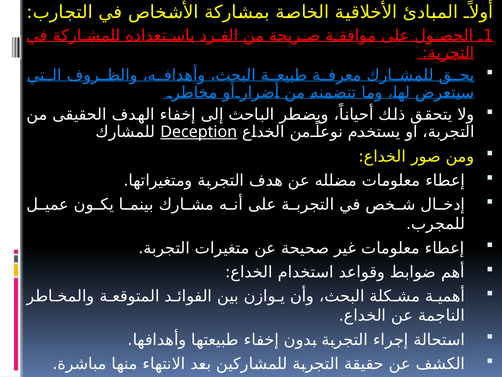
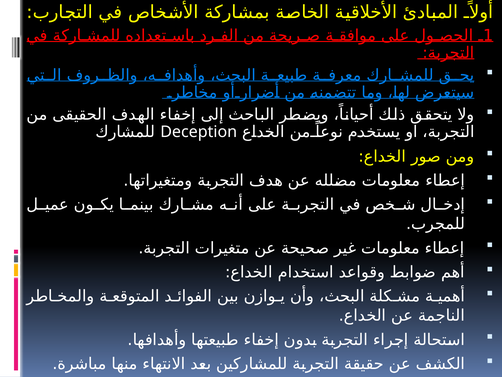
Deception underline: present -> none (199, 132)
